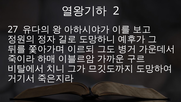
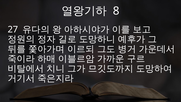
2: 2 -> 8 (116, 11)
